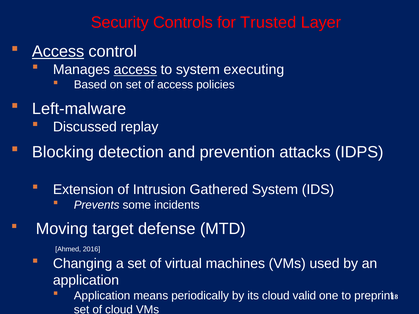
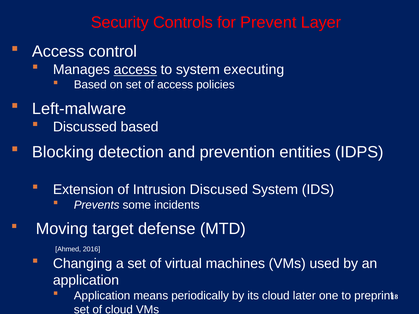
Trusted: Trusted -> Prevent (268, 23)
Access underline: present -> none (58, 52)
Discussed replay: replay -> based (140, 127)
attacks: attacks -> entities (305, 152)
Gathered: Gathered -> Discused (219, 190)
valid: valid -> later (304, 296)
